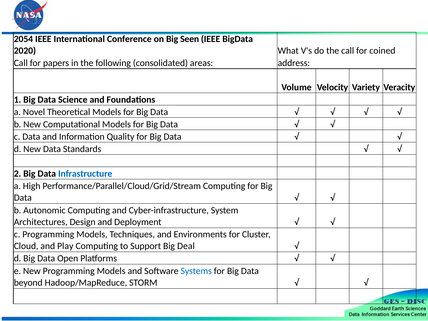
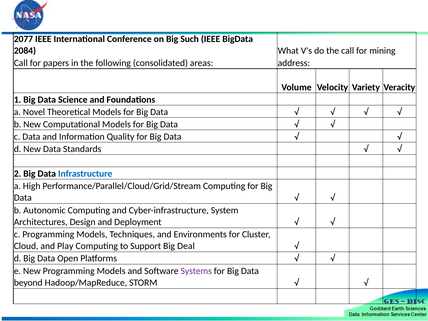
2054: 2054 -> 2077 (23, 39)
Seen: Seen -> Such (190, 39)
2020: 2020 -> 2084 (25, 51)
coined: coined -> mining (382, 51)
Systems colour: blue -> purple (196, 271)
